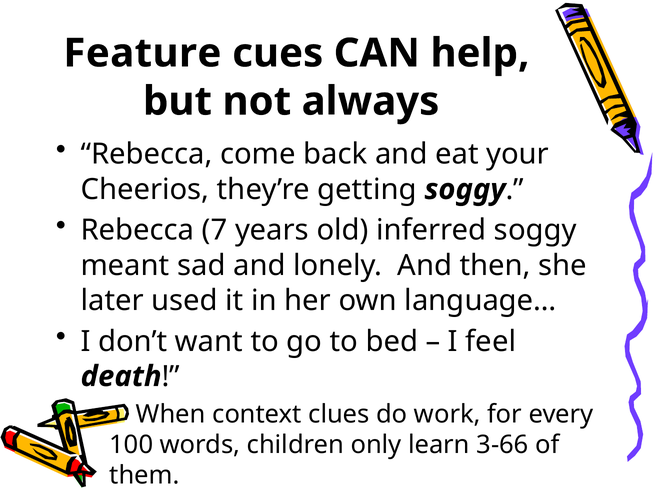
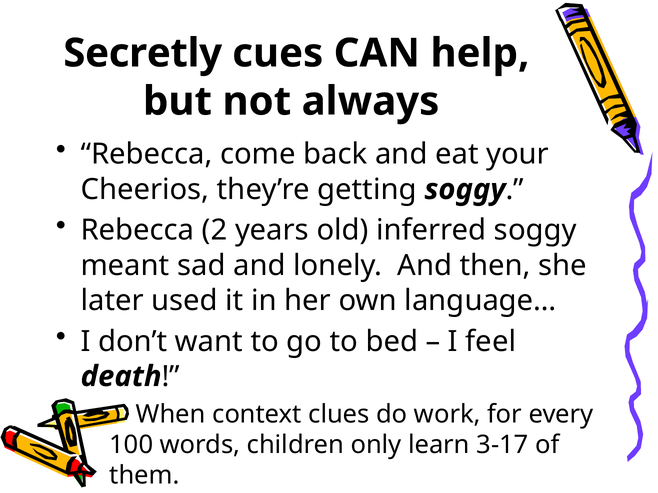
Feature: Feature -> Secretly (143, 53)
7: 7 -> 2 (215, 231)
3-66: 3-66 -> 3-17 (502, 445)
